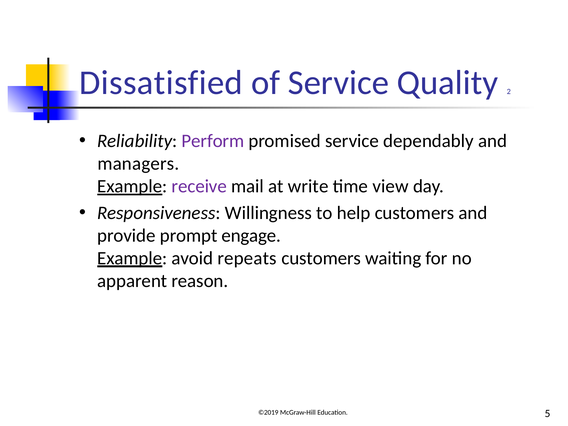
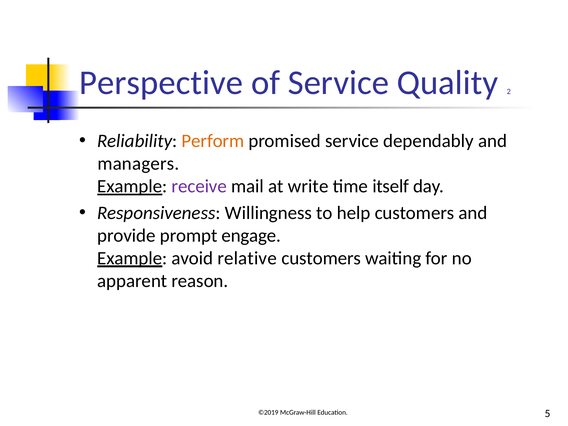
Dissatisfied: Dissatisfied -> Perspective (161, 83)
Perform colour: purple -> orange (213, 141)
view: view -> itself (391, 186)
repeats: repeats -> relative (247, 258)
